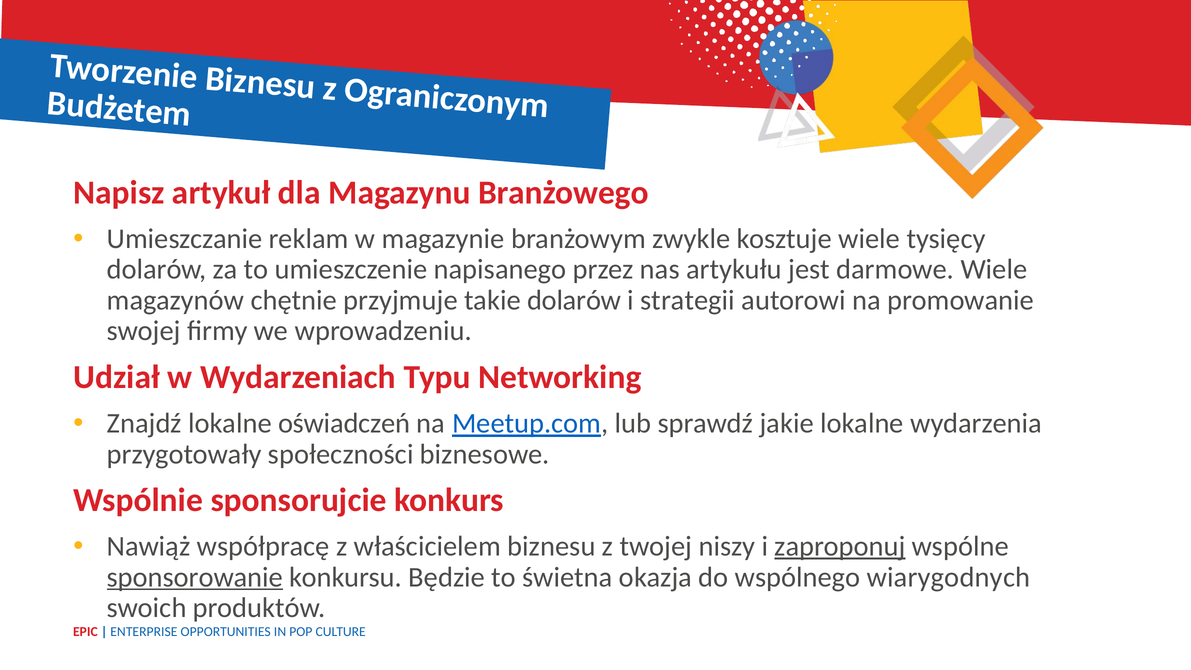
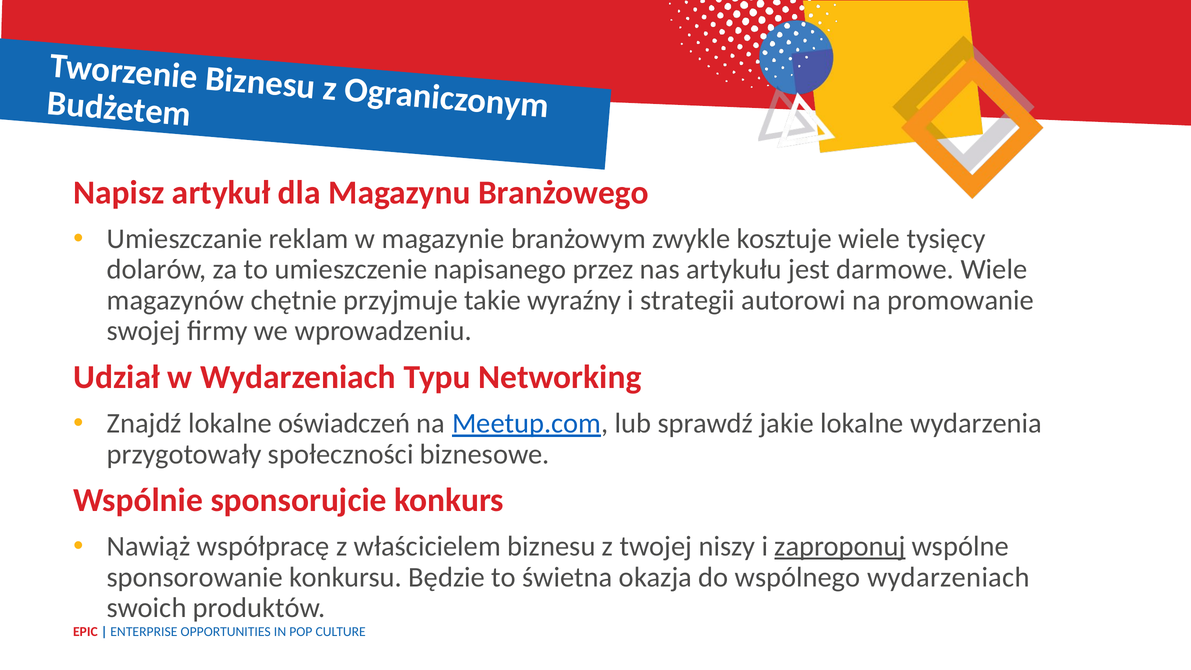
takie dolarów: dolarów -> wyraźny (574, 300)
sponsorowanie underline: present -> none (195, 577)
wspólnego wiarygodnych: wiarygodnych -> wydarzeniach (948, 577)
